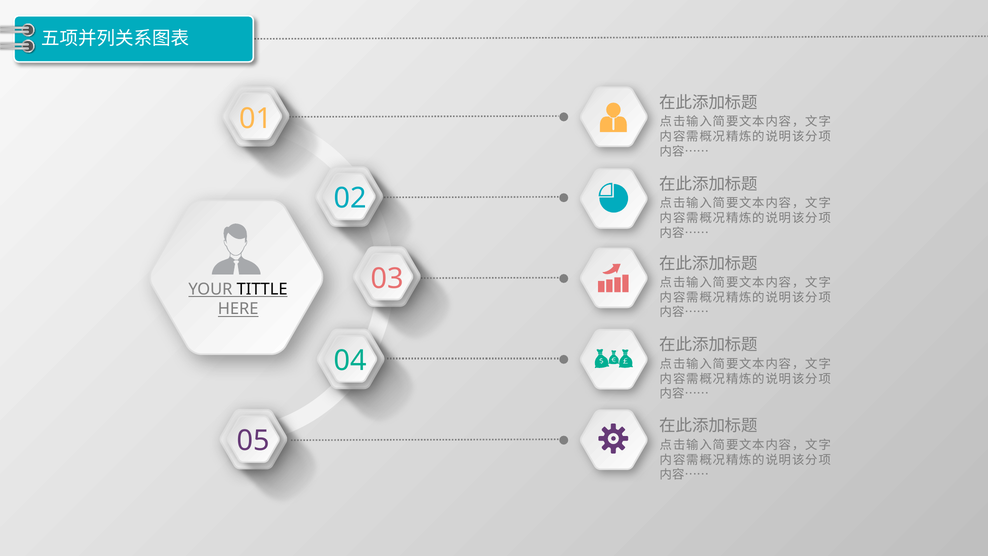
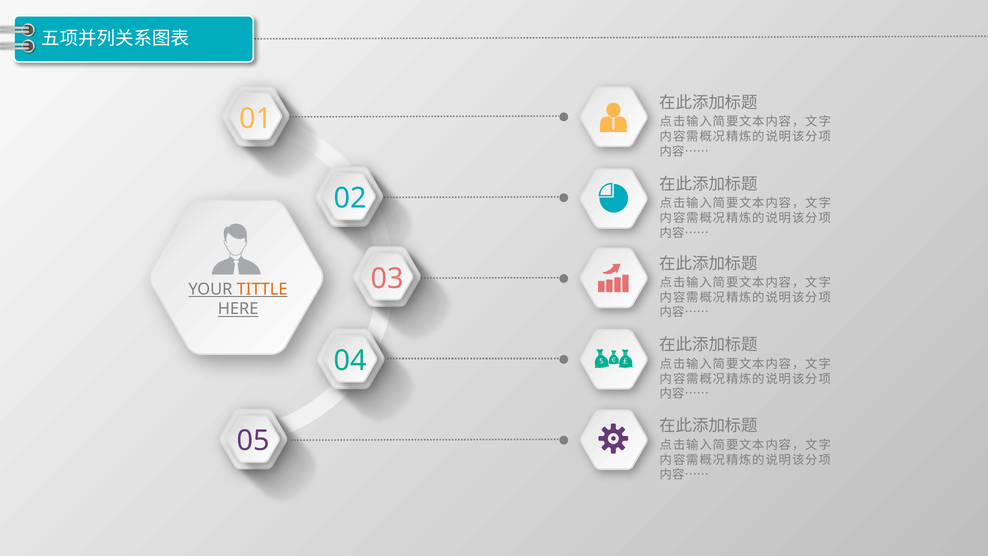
TITTLE colour: black -> orange (262, 289)
